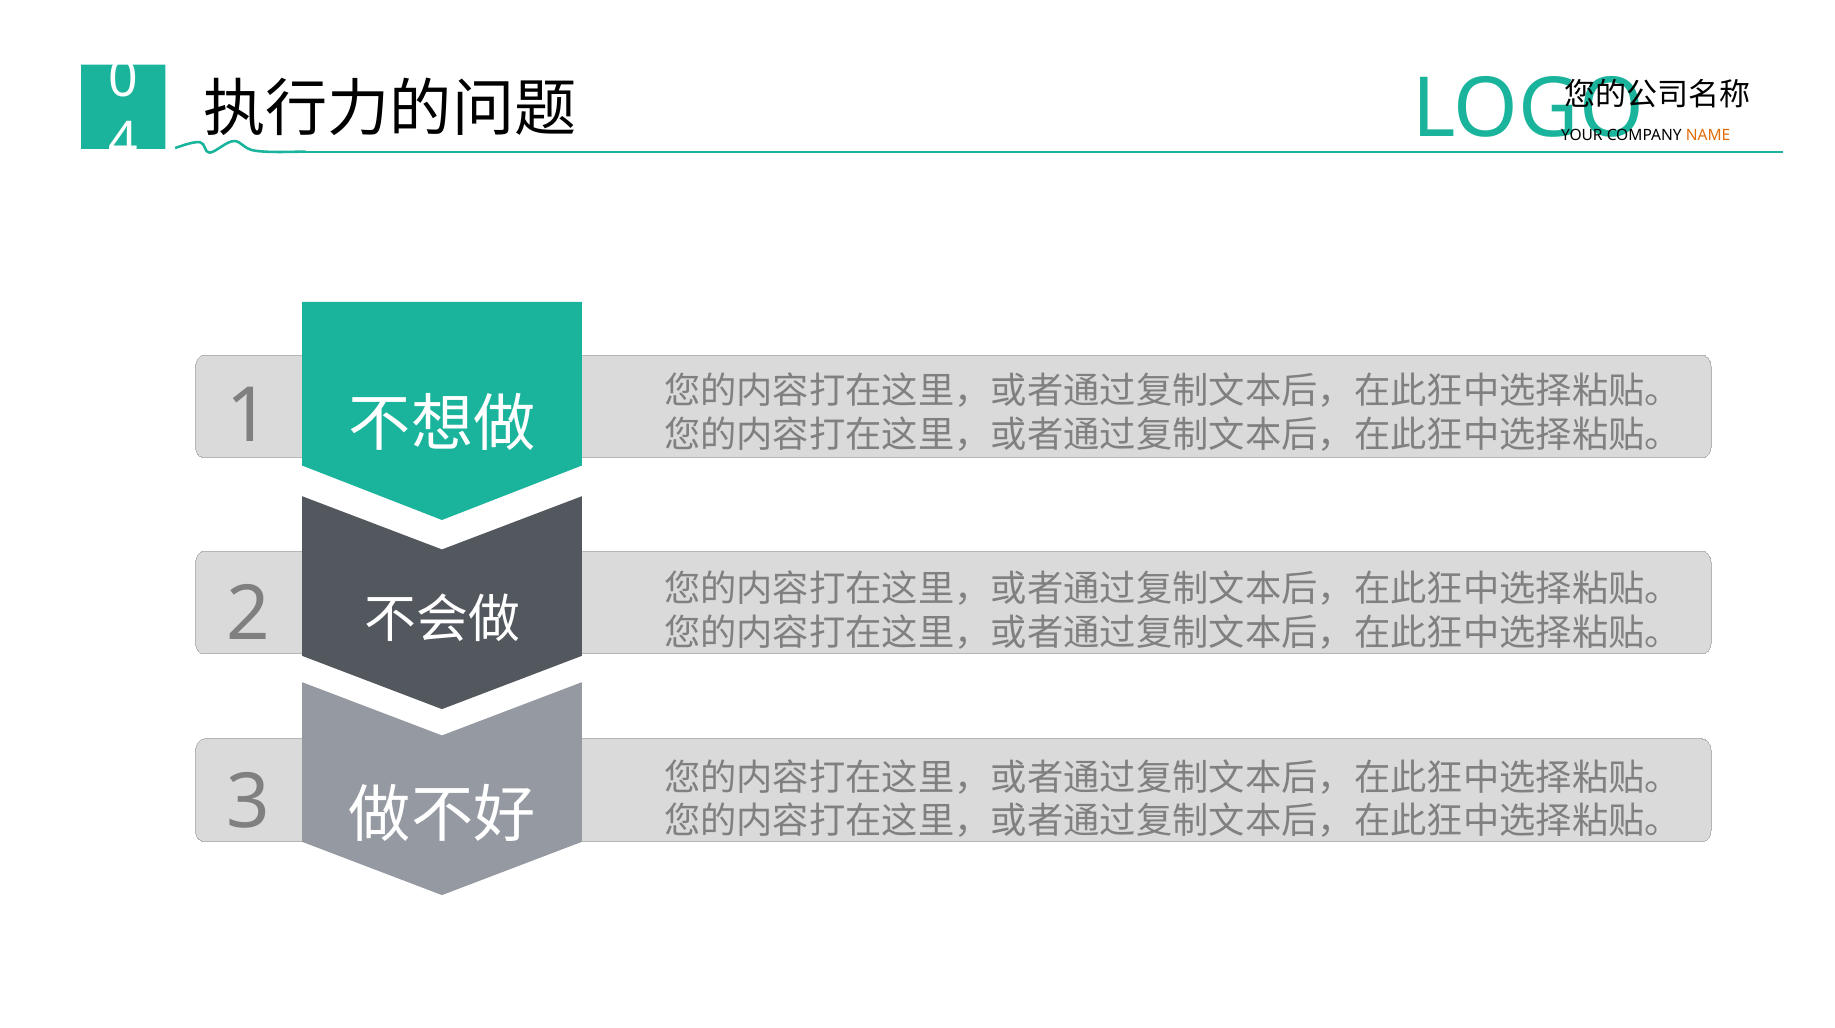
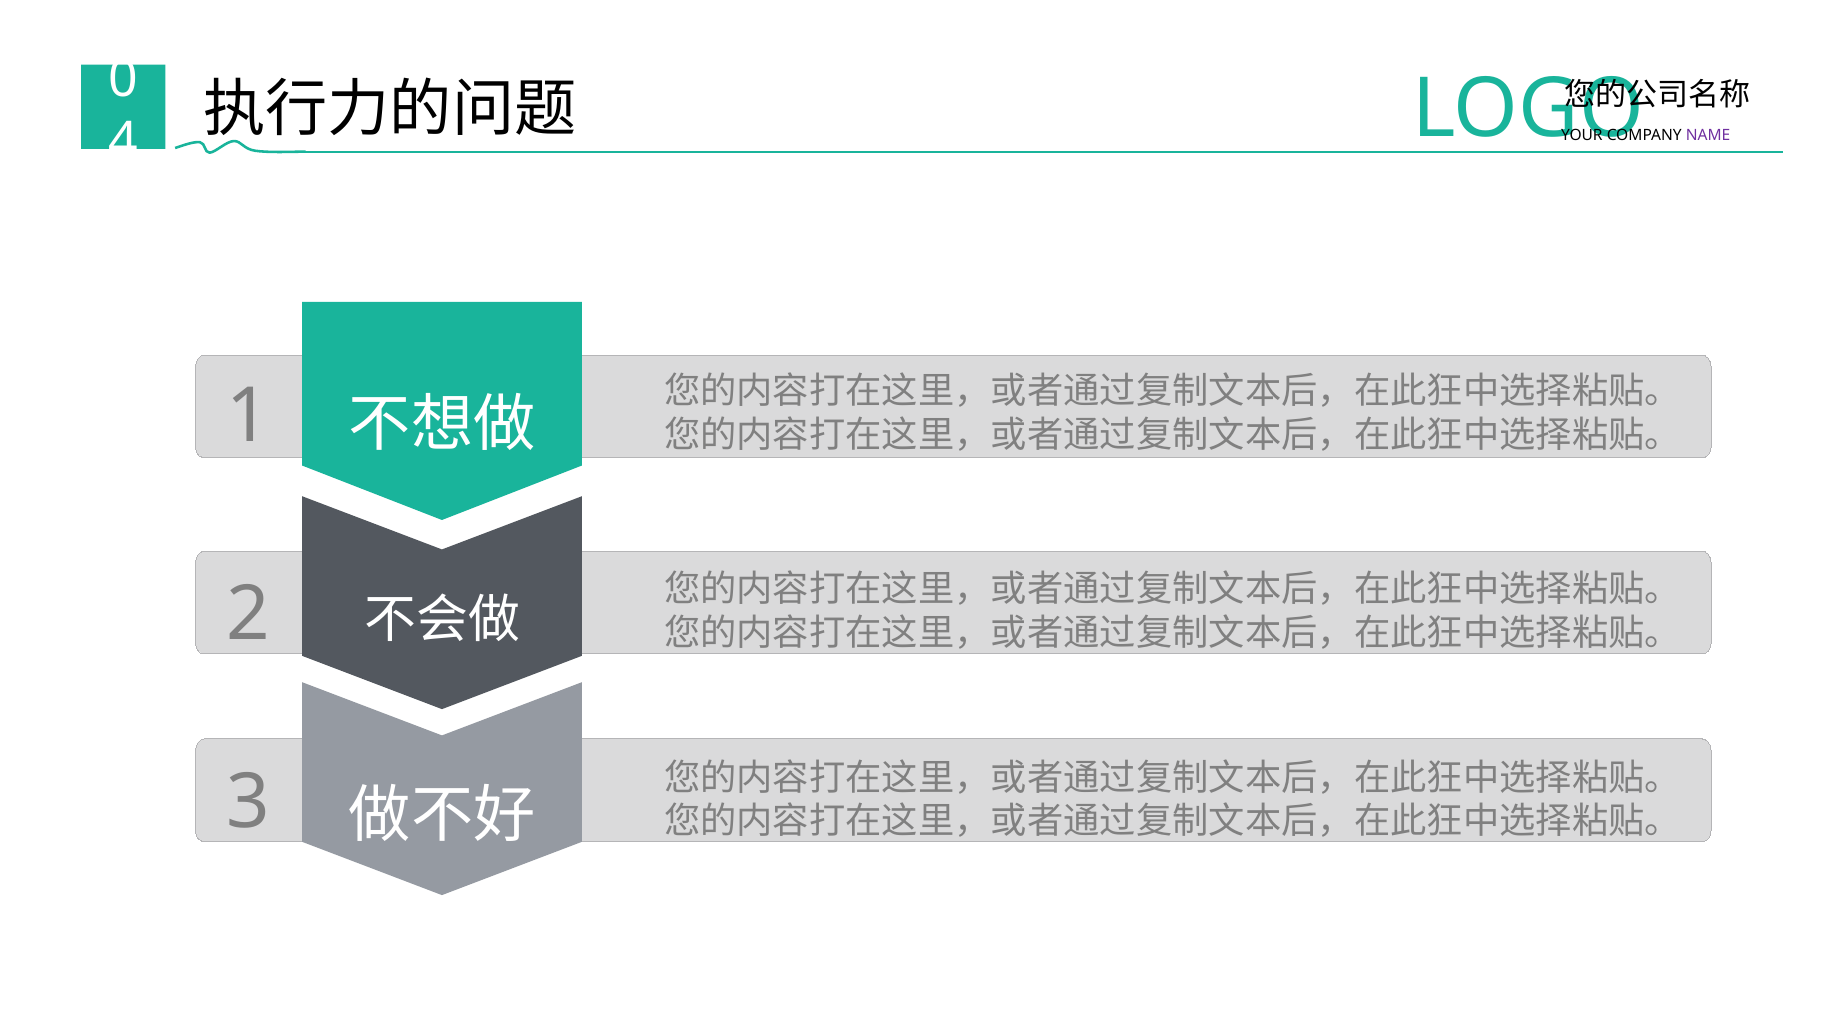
NAME colour: orange -> purple (1708, 135)
